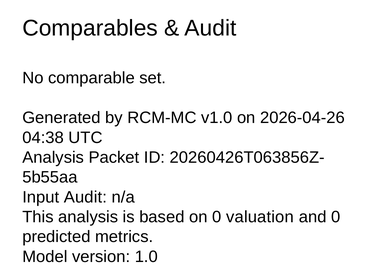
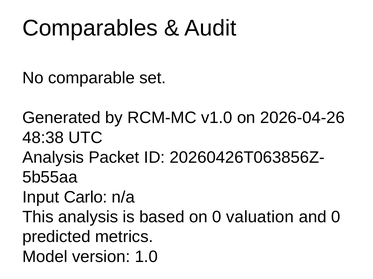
04:38: 04:38 -> 48:38 (43, 138)
Input Audit: Audit -> Carlo (86, 198)
